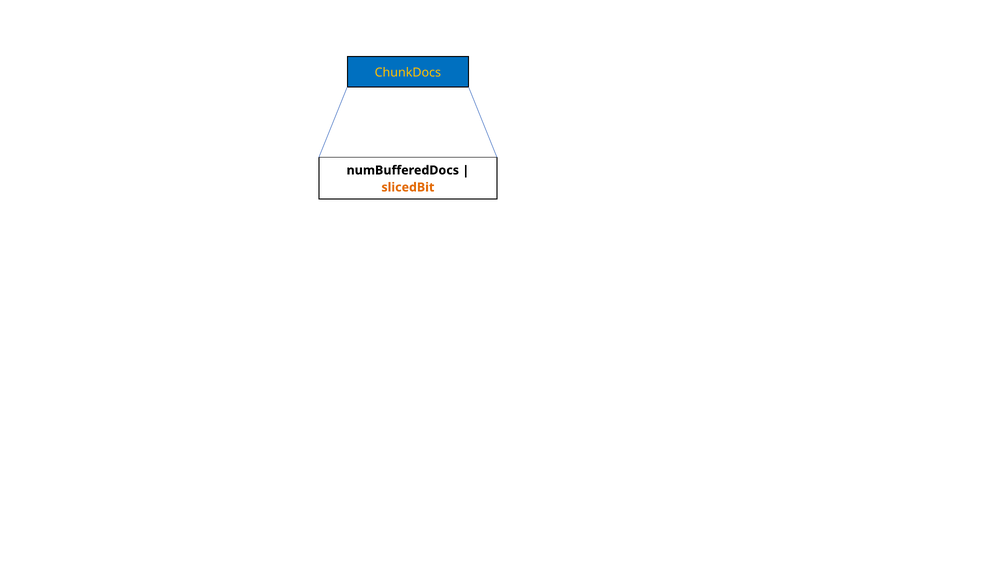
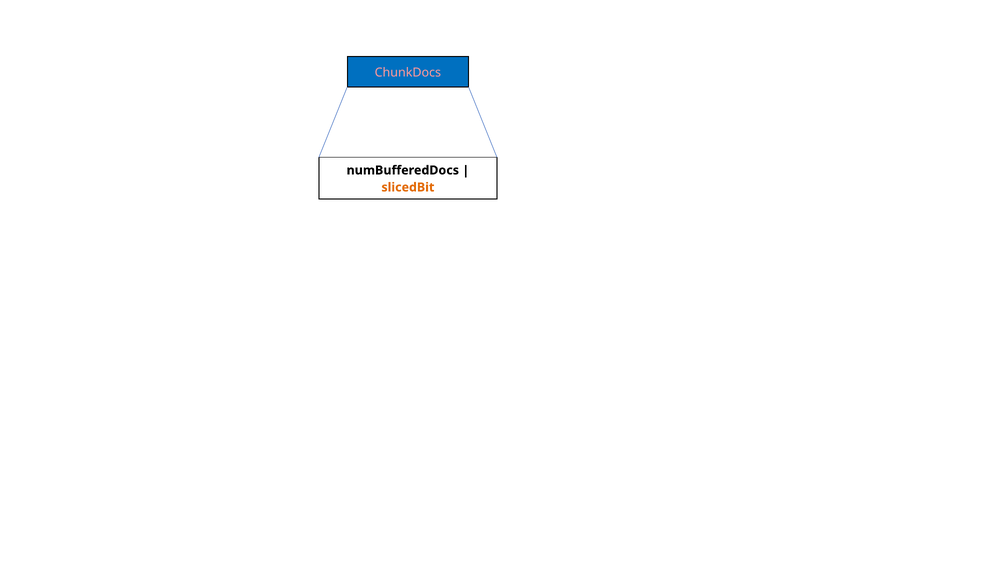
ChunkDocs colour: yellow -> pink (408, 72)
